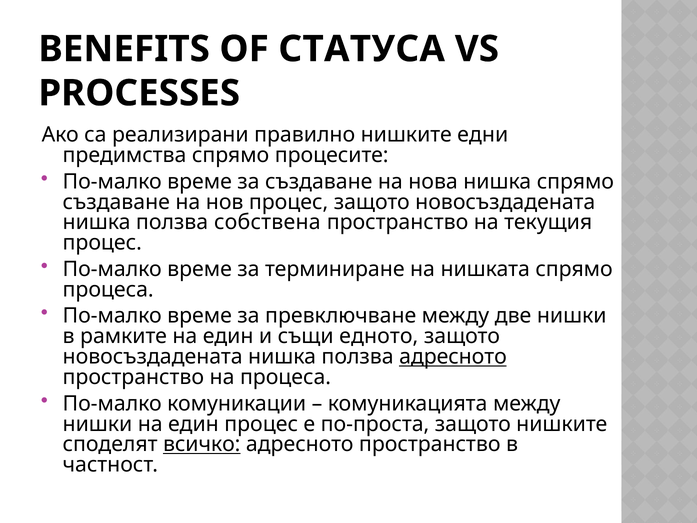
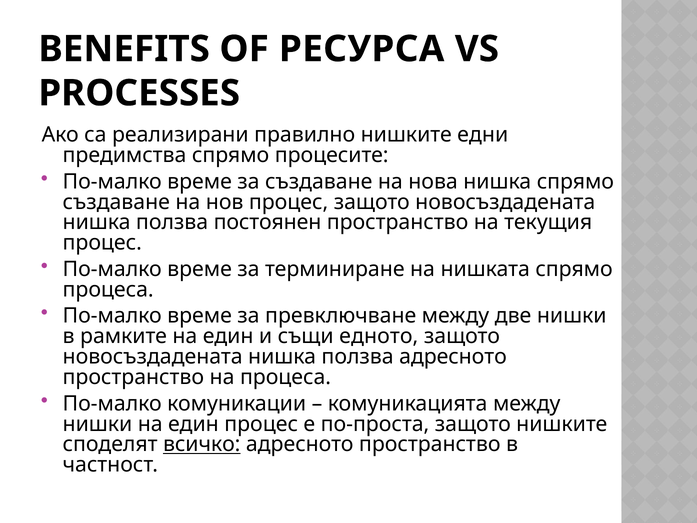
СТАТУСА: СТАТУСА -> РЕСУРСА (362, 49)
собствена: собствена -> постоянен (268, 222)
адресното underline: present -> none (453, 357)
